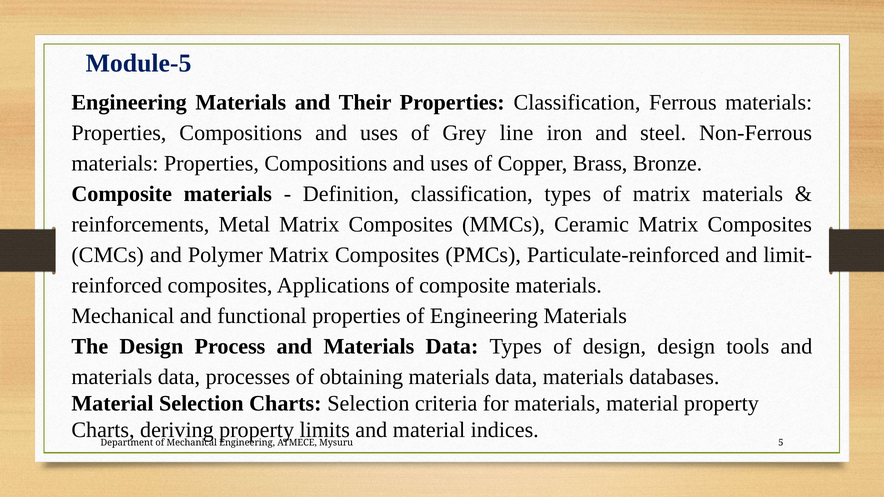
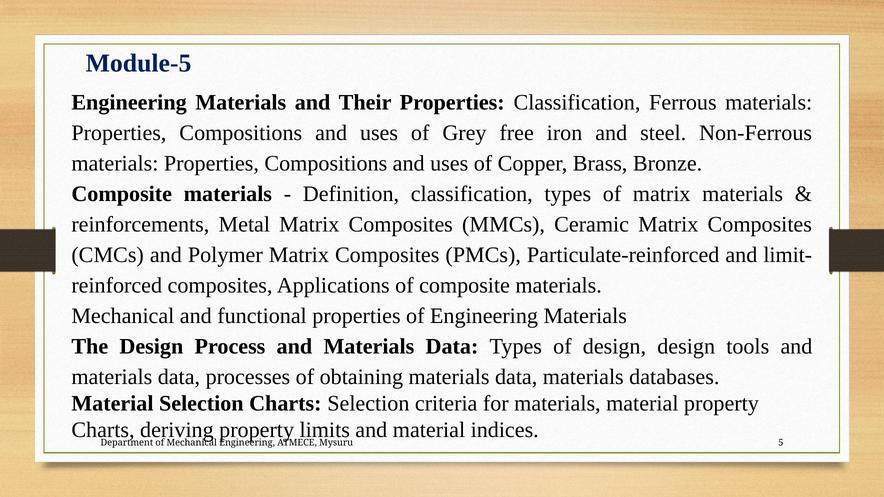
line: line -> free (517, 133)
